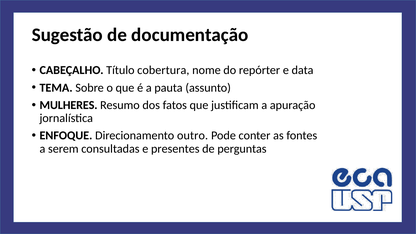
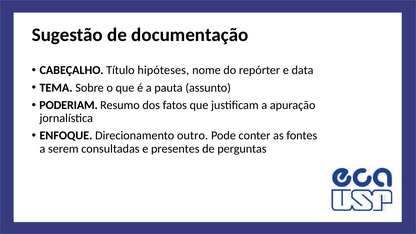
cobertura: cobertura -> hipóteses (163, 70)
MULHERES: MULHERES -> PODERIAM (69, 105)
